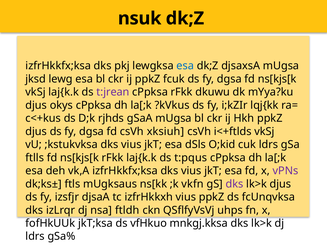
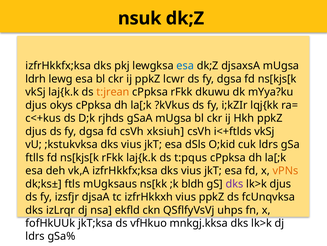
jksd: jksd -> ldrh (36, 79)
fcuk: fcuk -> lcwr (174, 79)
t:jrean colour: purple -> orange (113, 92)
vPNs colour: purple -> orange (286, 170)
vkfn: vkfn -> bldh (193, 183)
ftldh: ftldh -> ekfld (127, 210)
